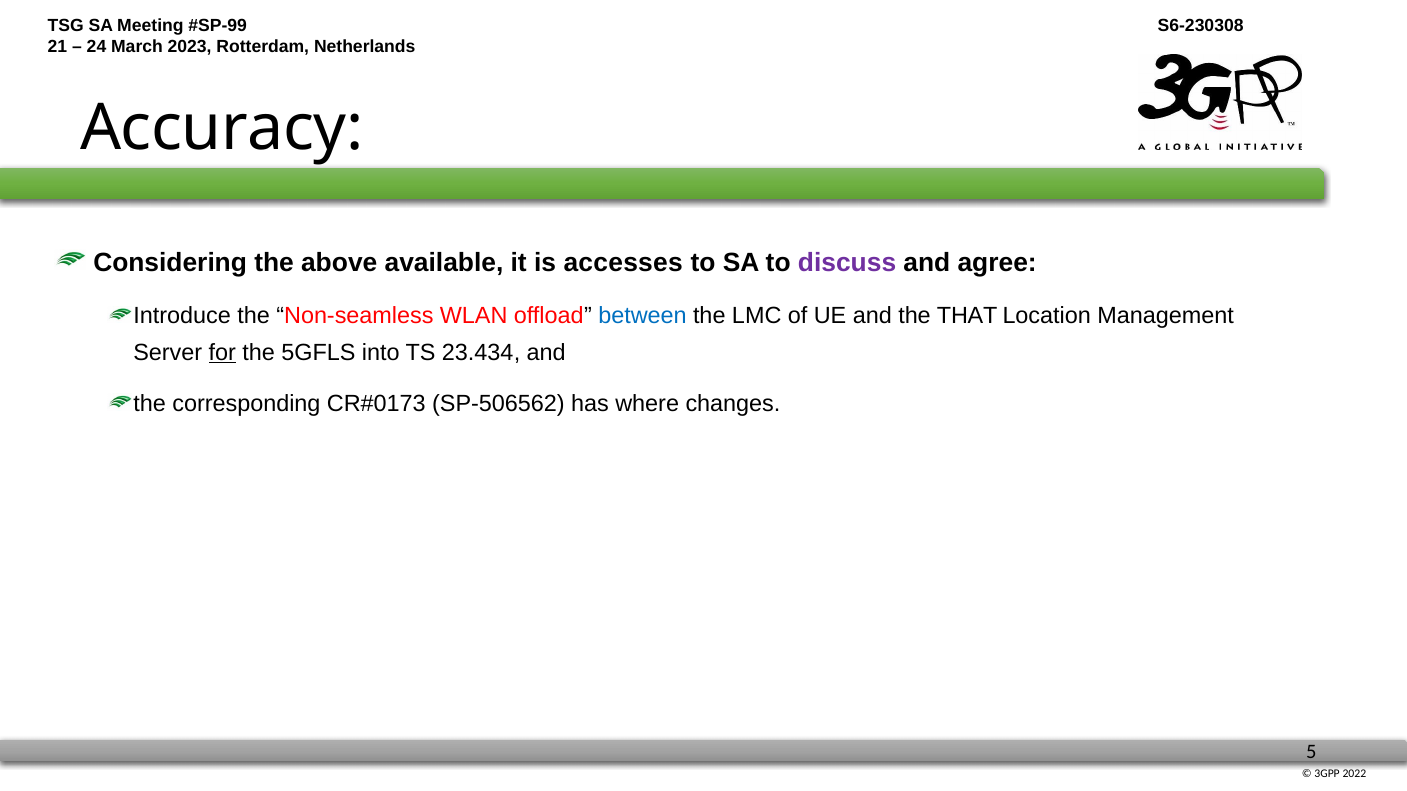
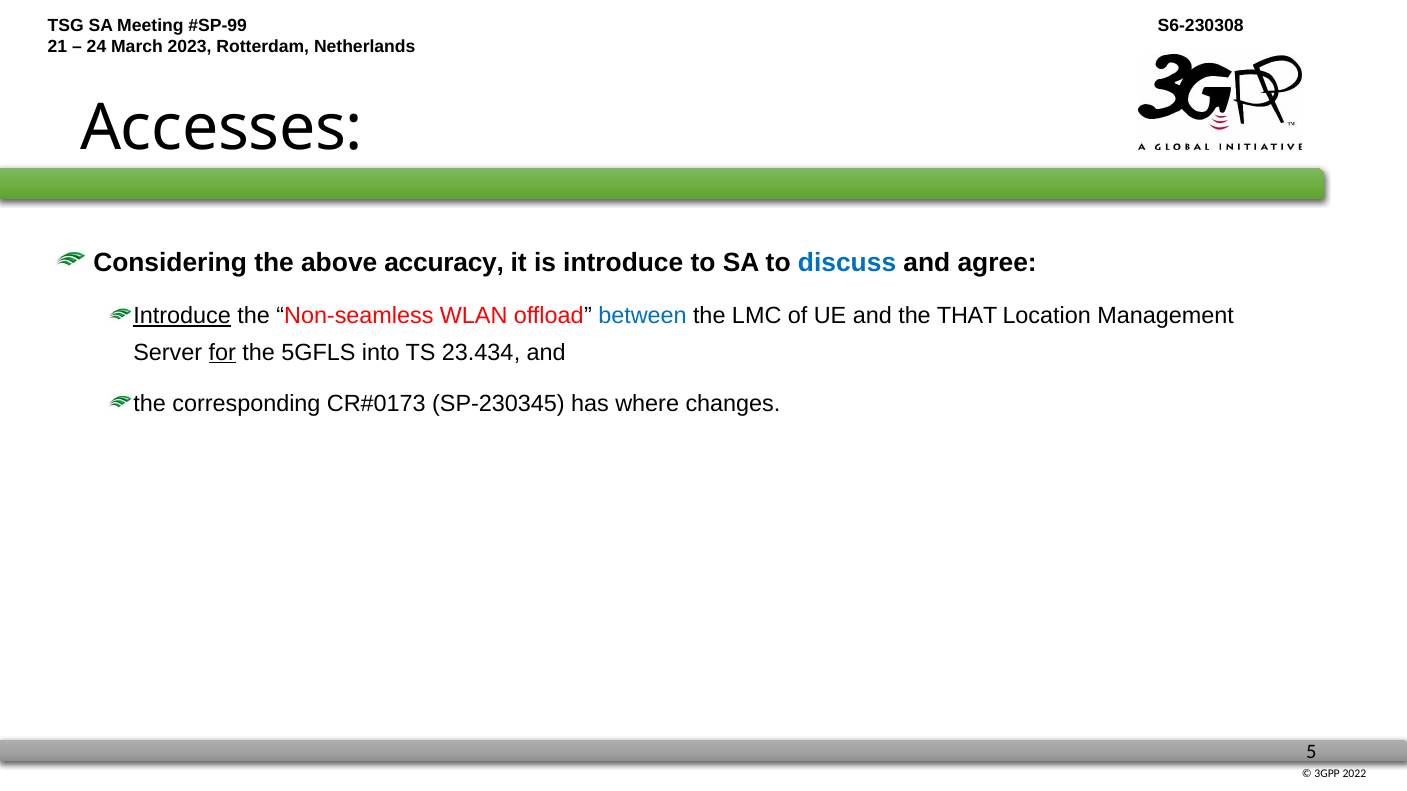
Accuracy: Accuracy -> Accesses (222, 128)
available: available -> accuracy (444, 263)
is accesses: accesses -> introduce (623, 263)
discuss colour: purple -> blue (847, 263)
Introduce underline: none -> present (182, 316)
SP-506562: SP-506562 -> SP-230345 (498, 404)
